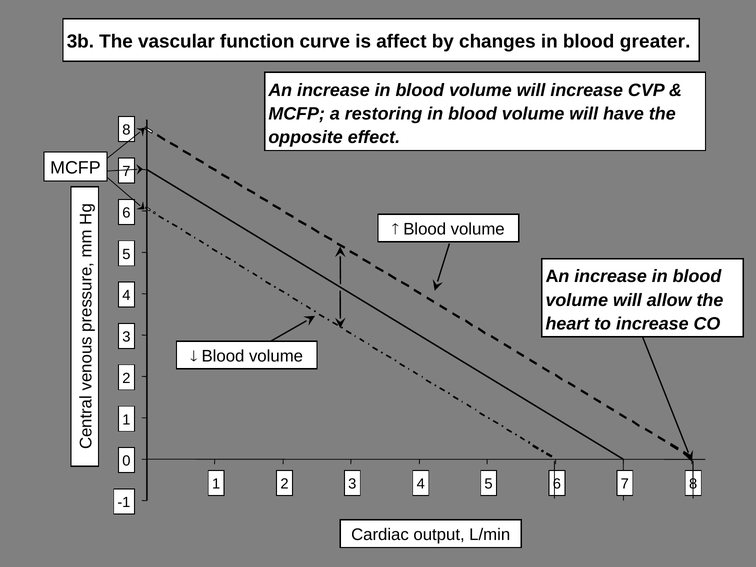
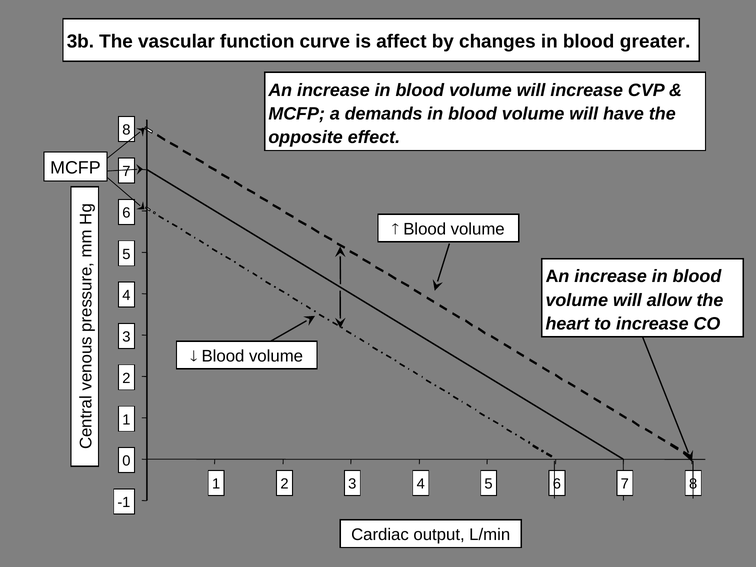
restoring: restoring -> demands (384, 114)
